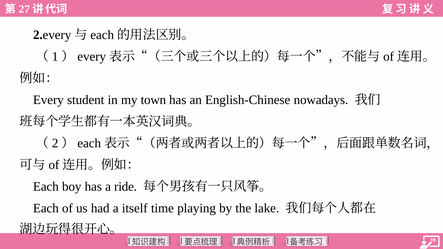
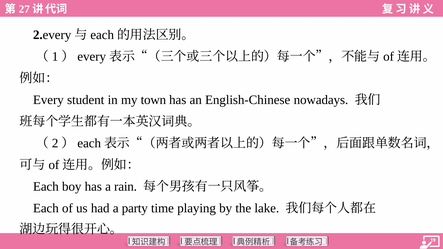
ride: ride -> rain (126, 187)
itself: itself -> party (135, 208)
